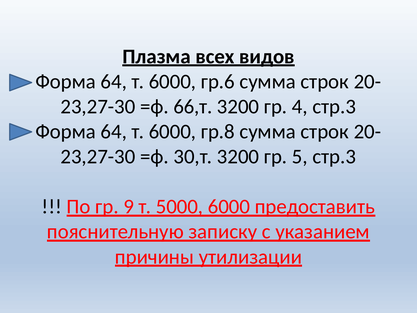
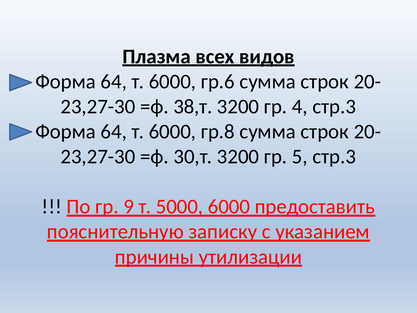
66,т: 66,т -> 38,т (193, 106)
